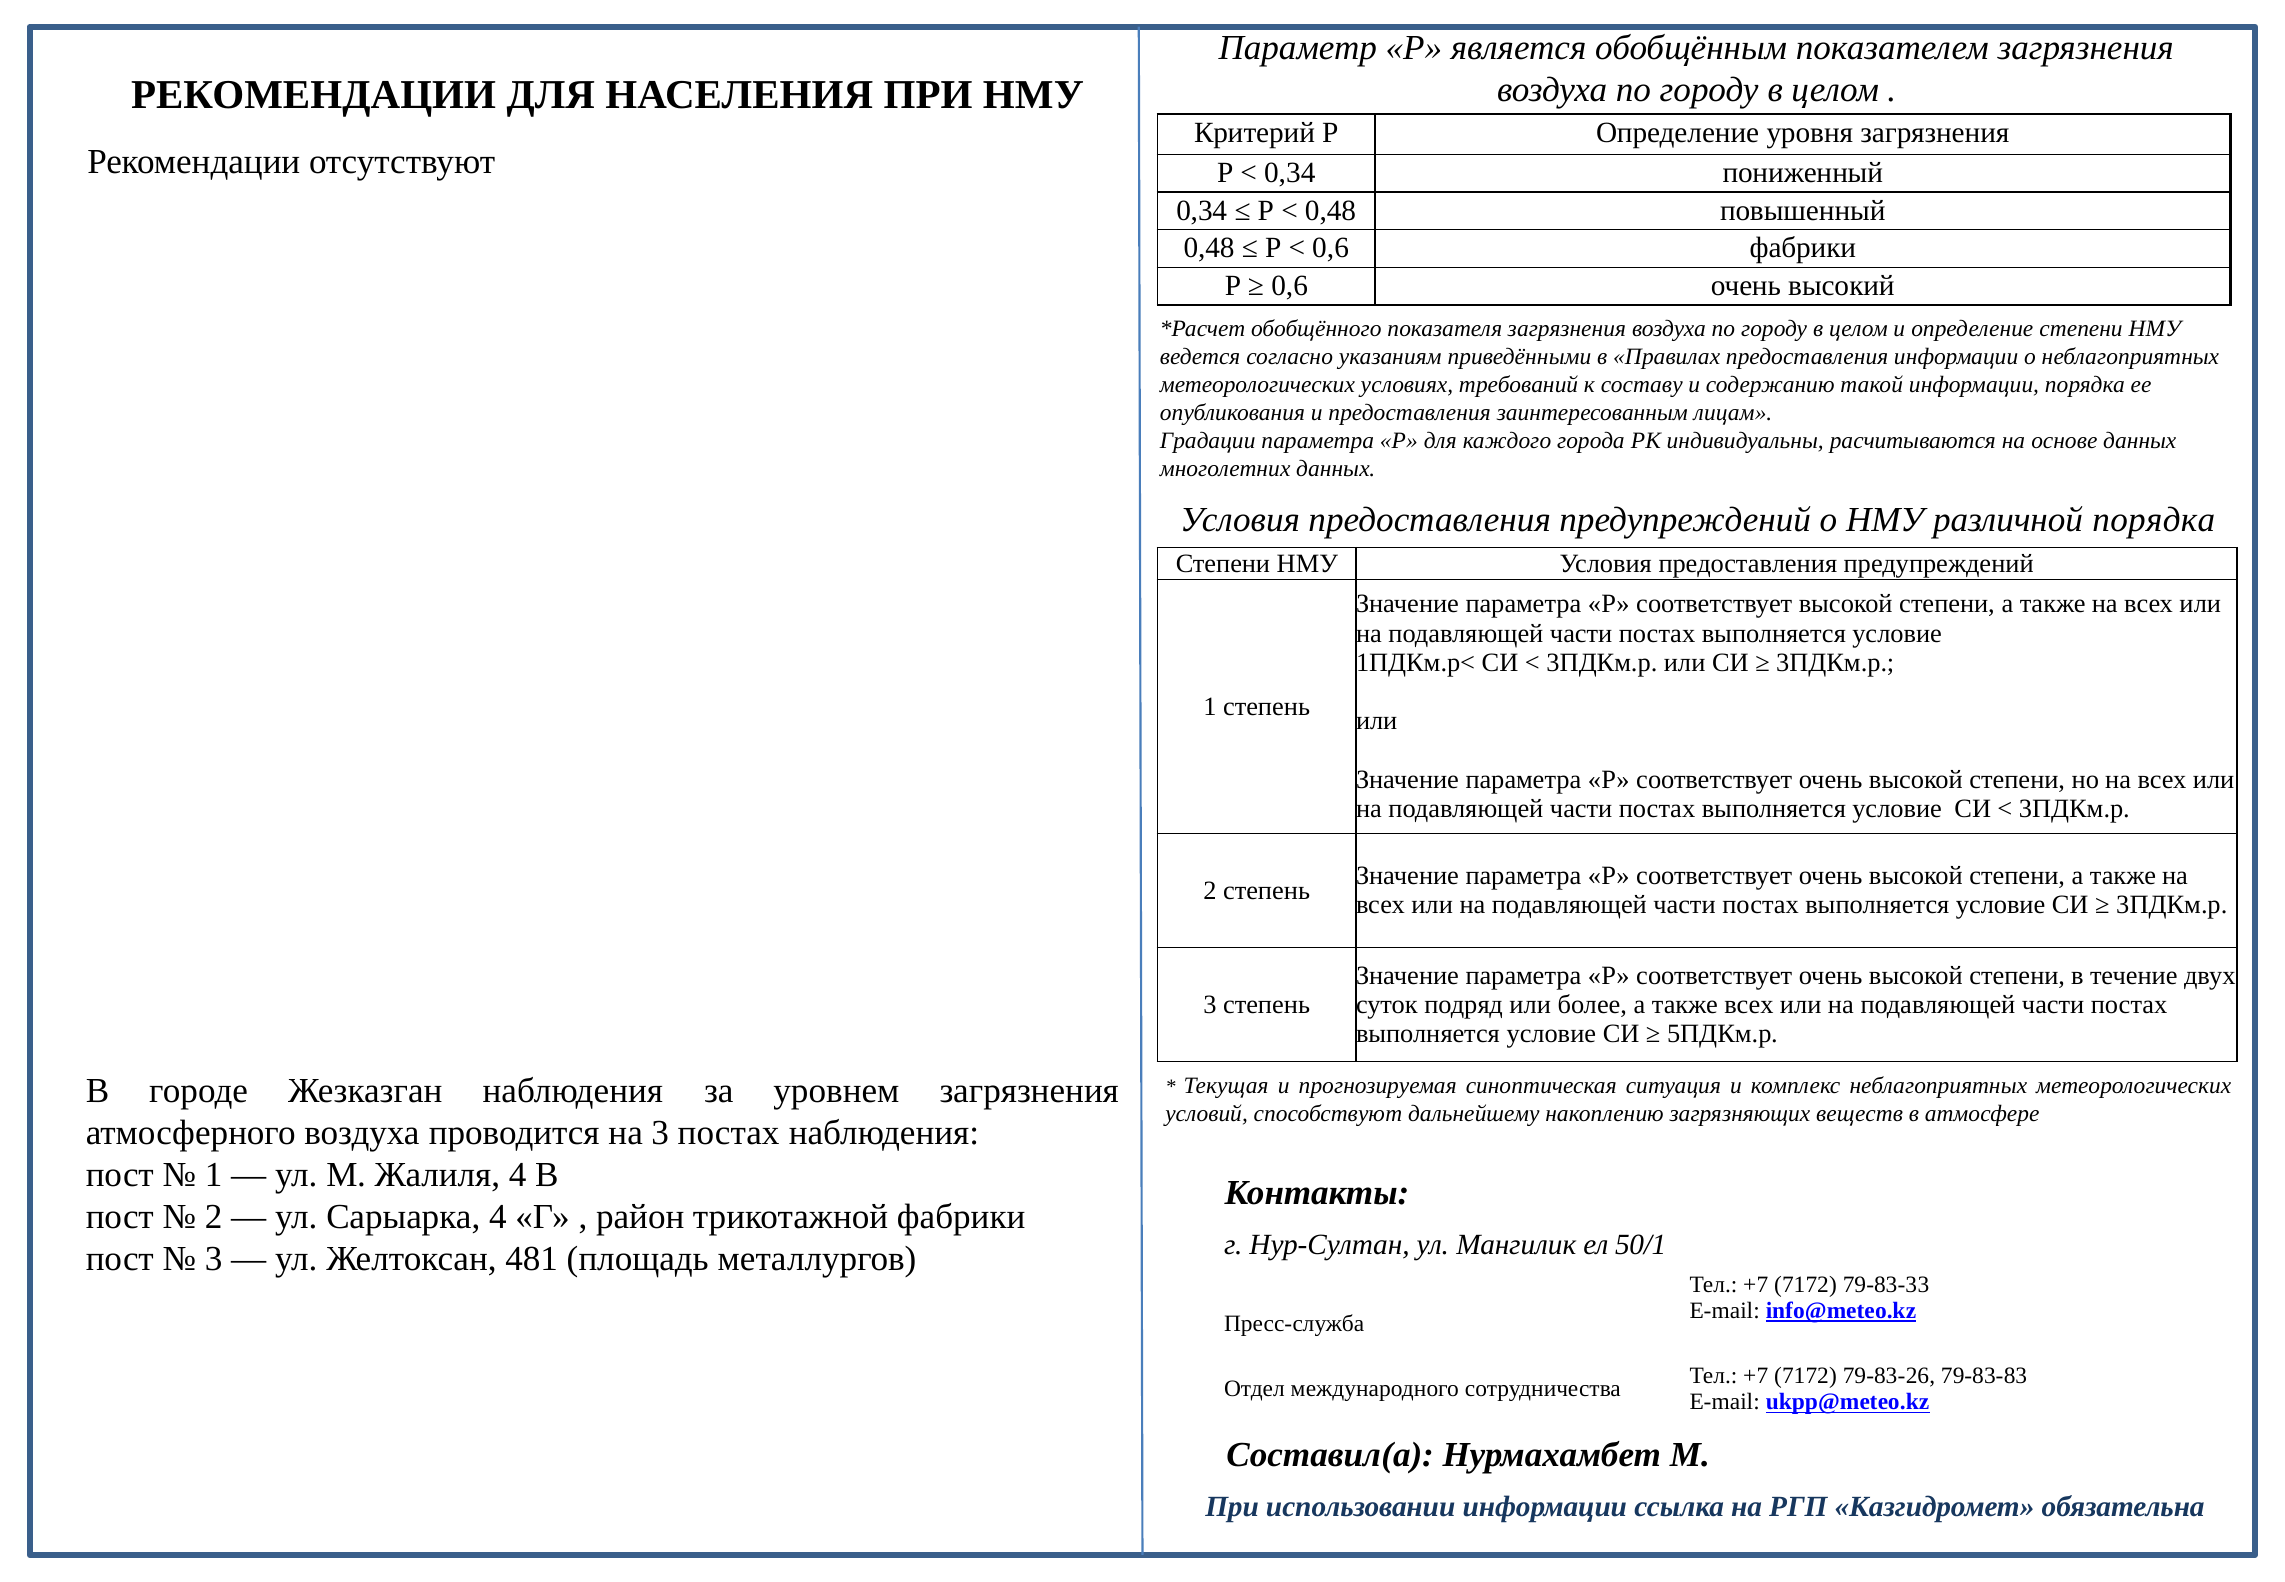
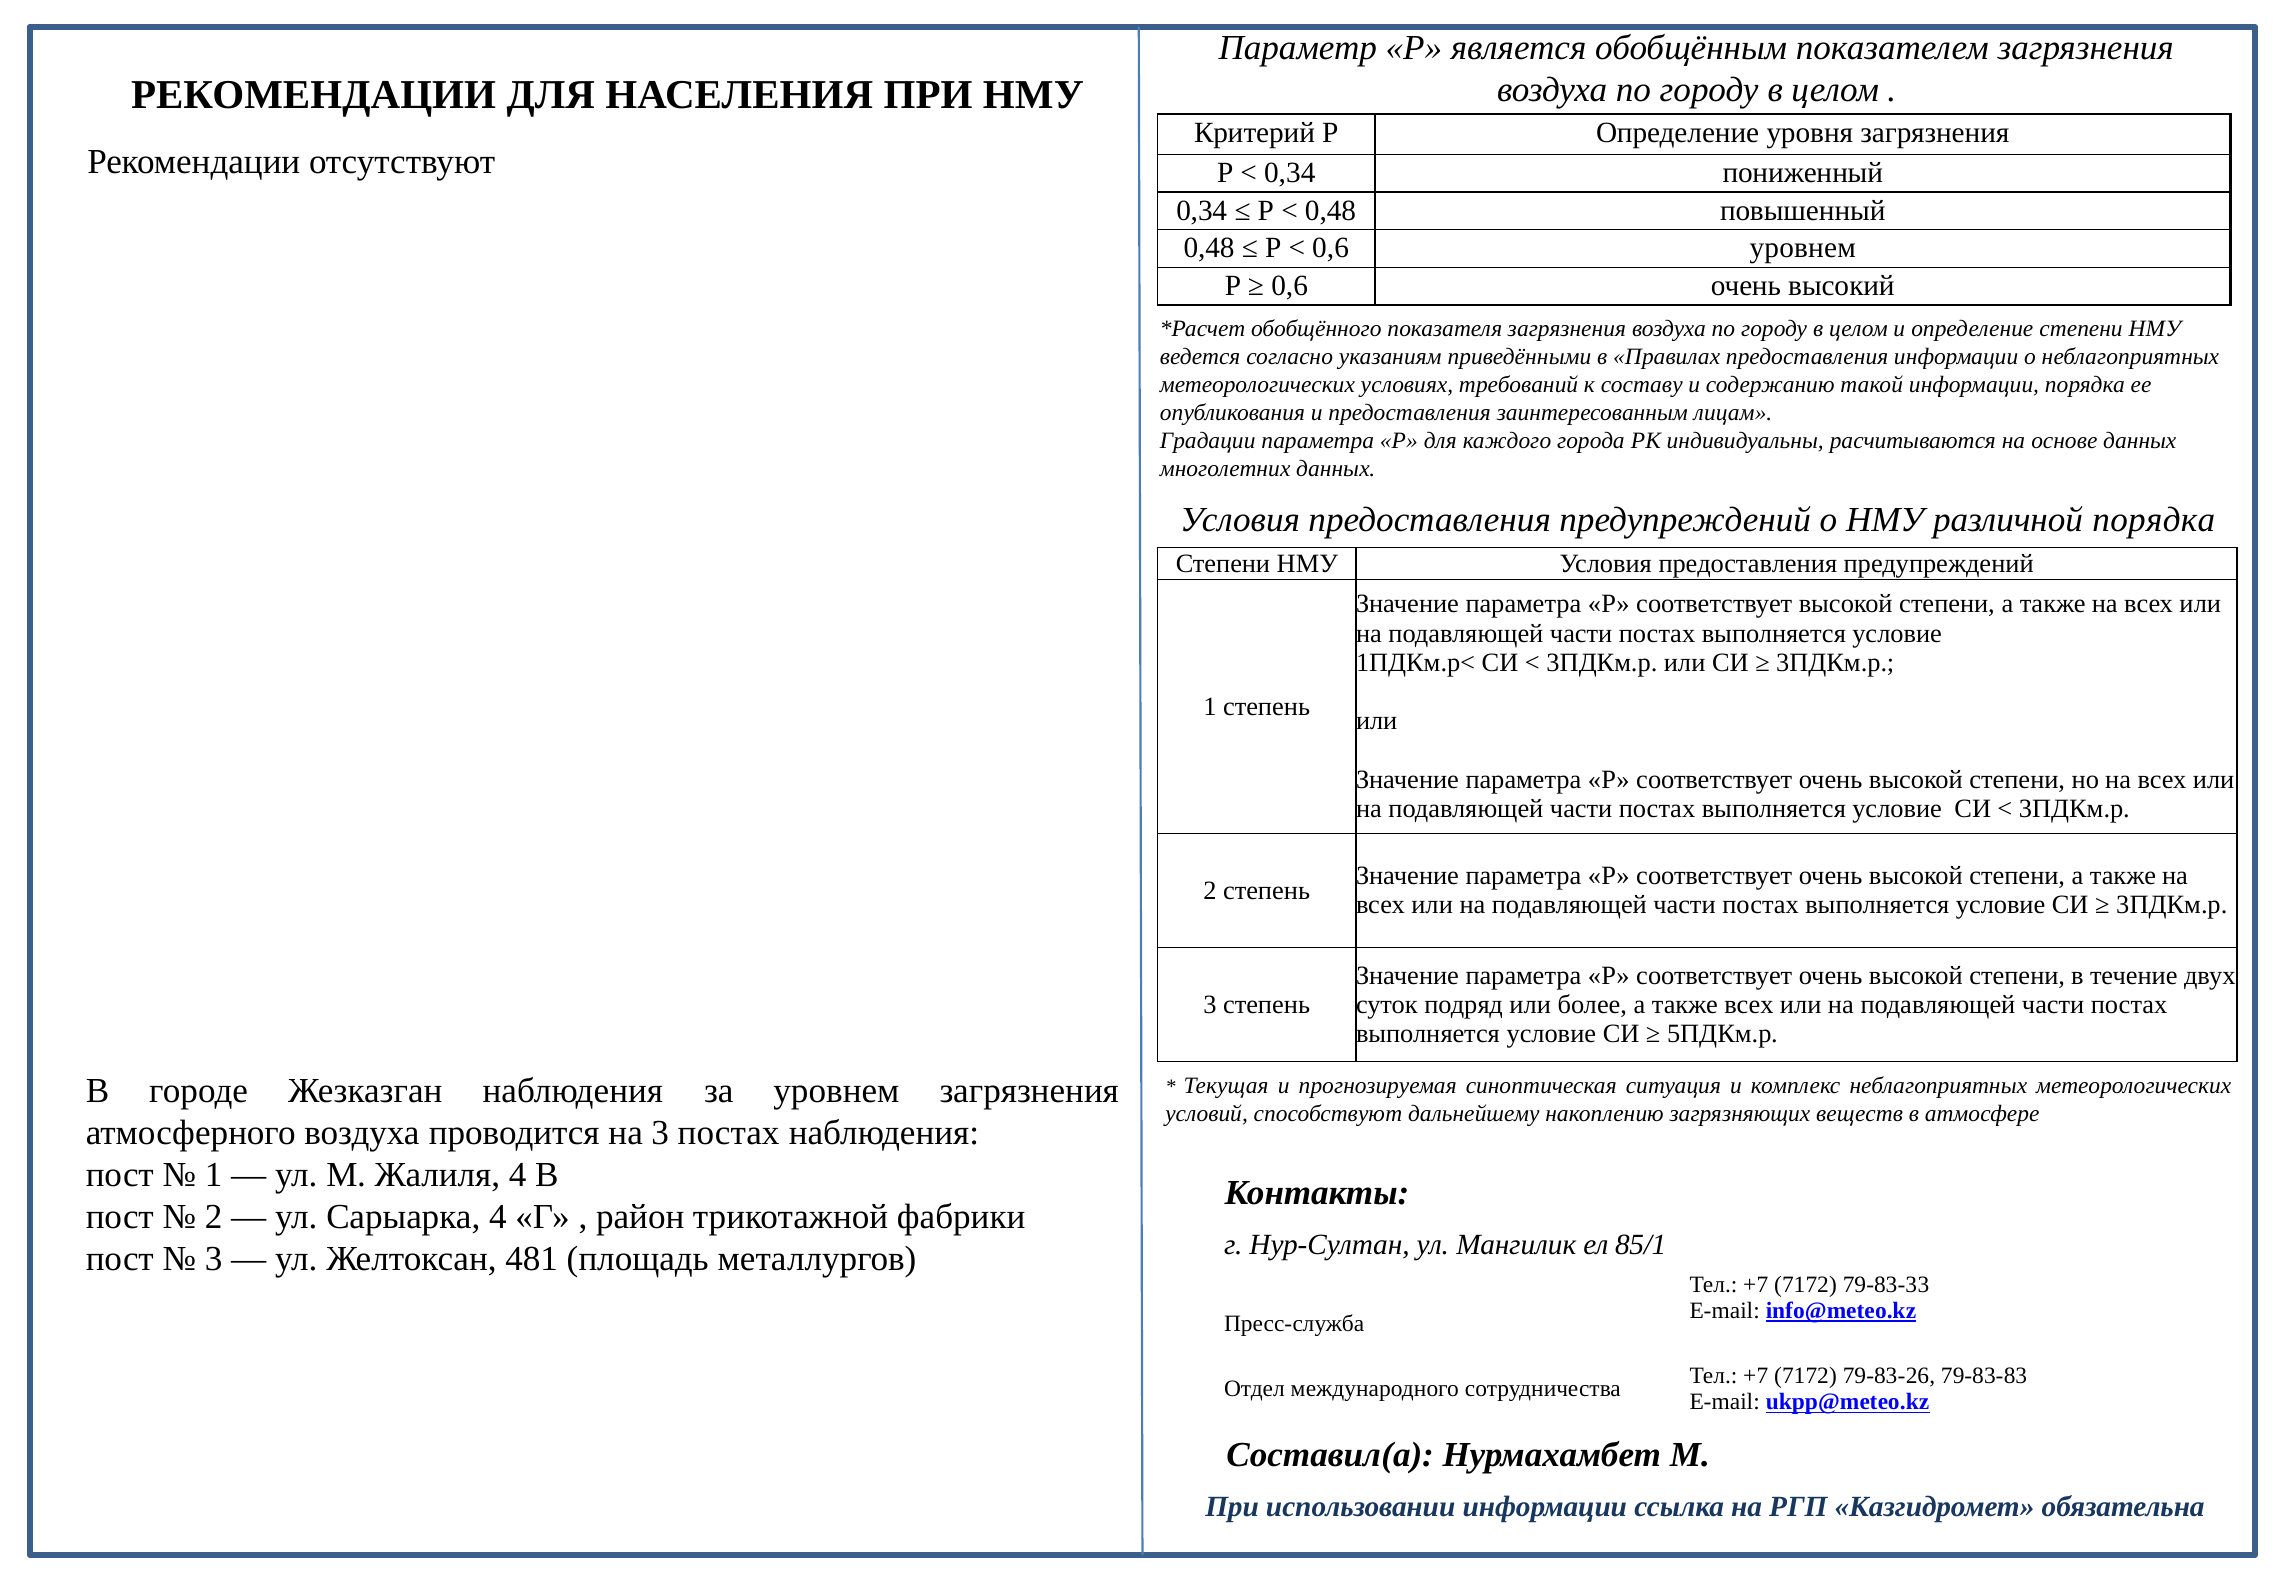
0,6 фабрики: фабрики -> уровнем (1803, 248)
50/1: 50/1 -> 85/1 (1641, 1245)
